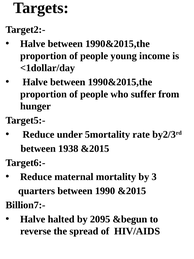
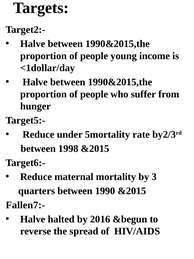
1938: 1938 -> 1998 (68, 148)
Billion7:-: Billion7:- -> Fallen7:- (25, 205)
2095: 2095 -> 2016 (100, 219)
